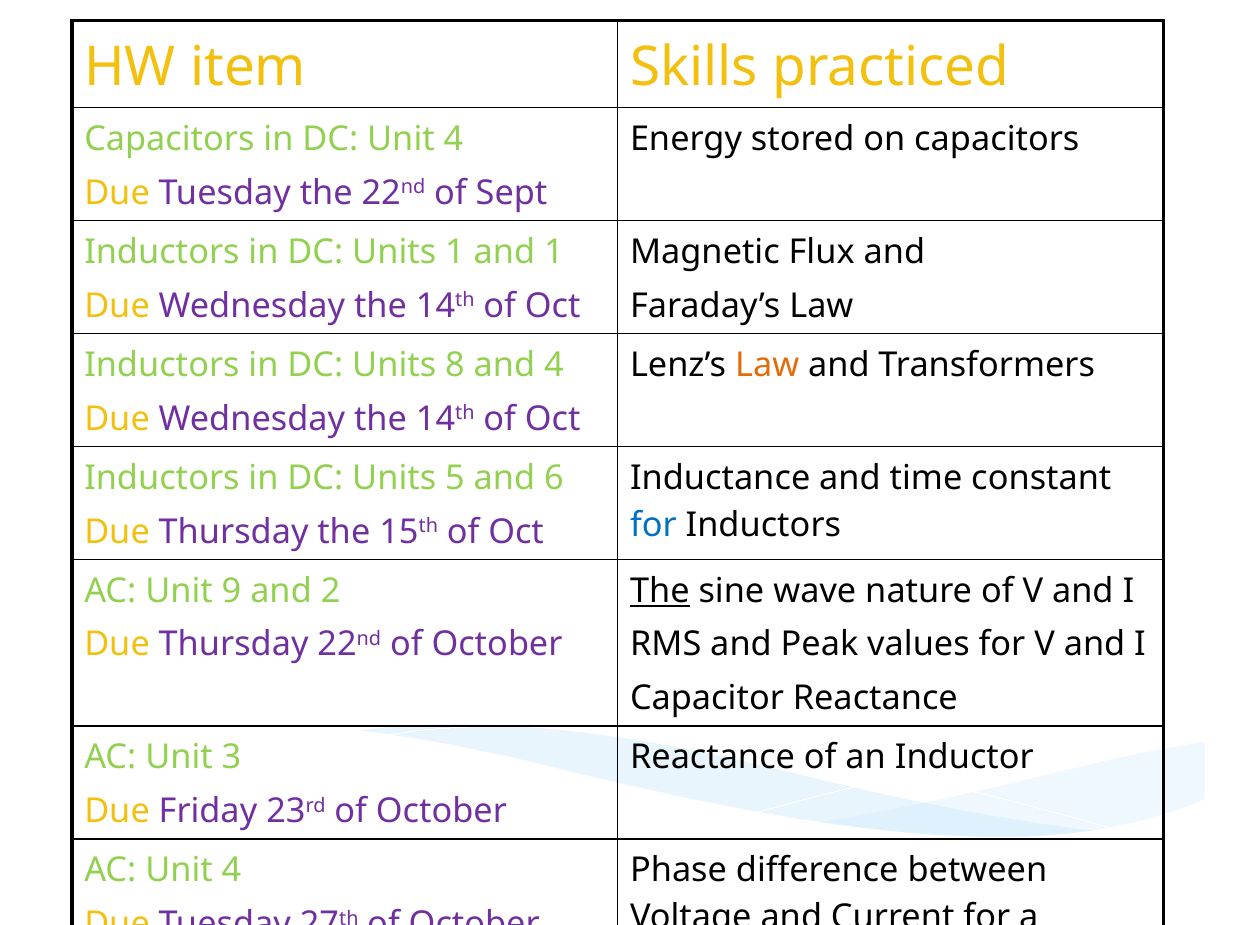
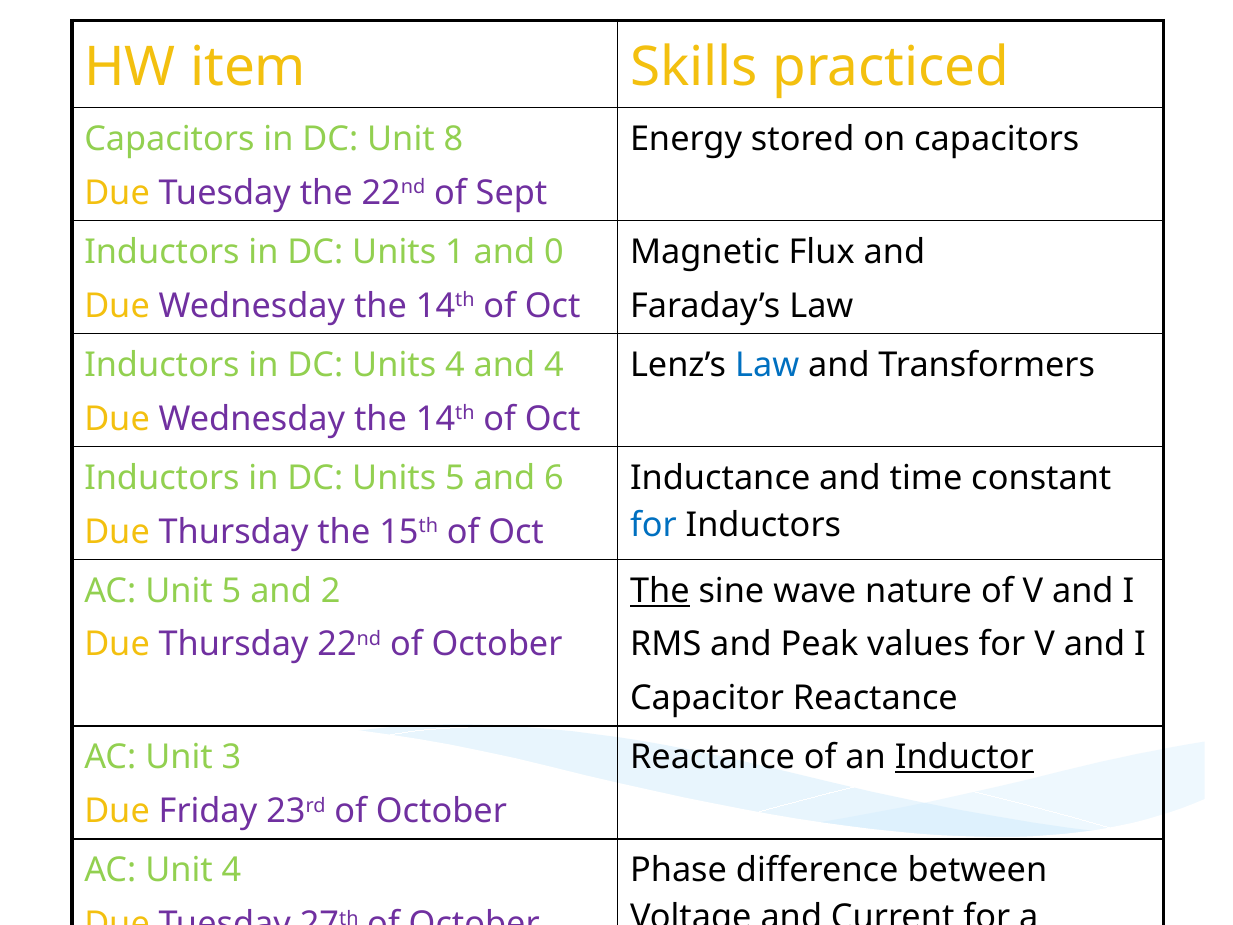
DC Unit 4: 4 -> 8 (453, 139)
and 1: 1 -> 0 (554, 252)
Units 8: 8 -> 4 (455, 365)
Law colour: orange -> blue (767, 365)
Unit 9: 9 -> 5 (232, 591)
Inductor underline: none -> present (964, 757)
